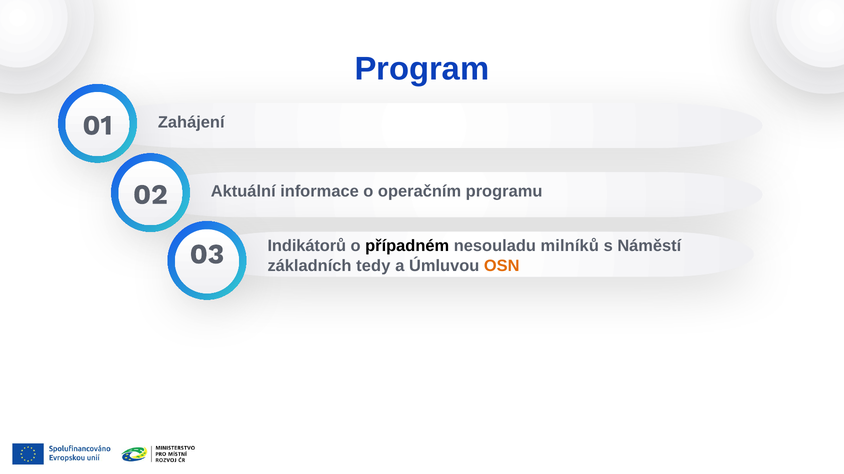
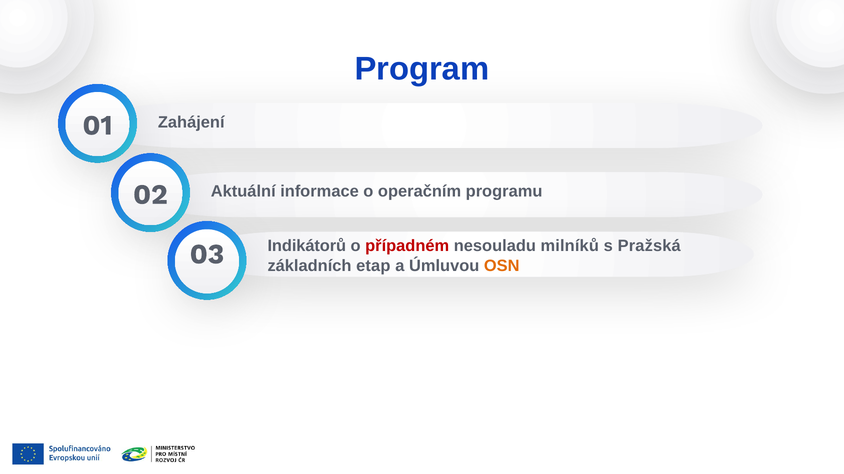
případném colour: black -> red (407, 246)
Náměstí: Náměstí -> Pražská (649, 246)
tedy: tedy -> etap (373, 266)
